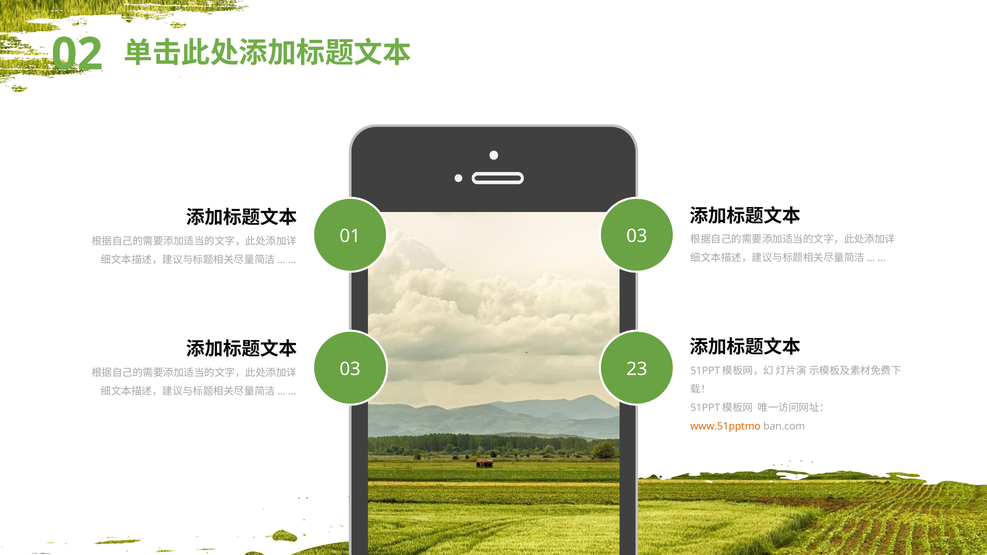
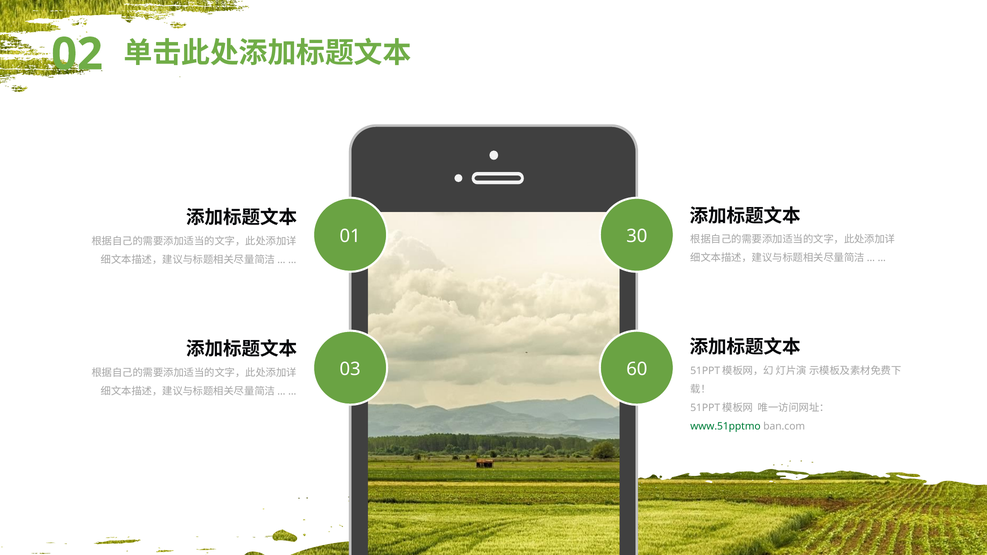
01 03: 03 -> 30 (637, 236)
23: 23 -> 60 (637, 369)
www.51pptmo colour: orange -> green (725, 427)
